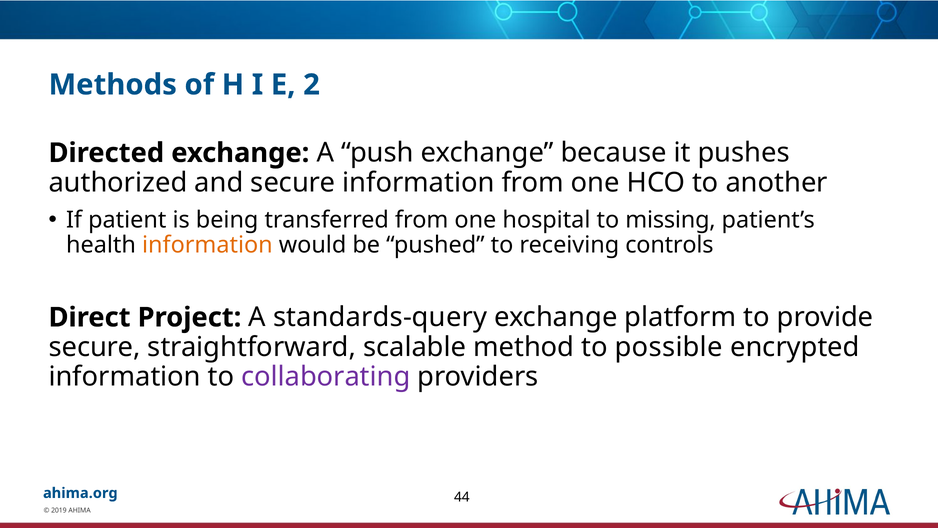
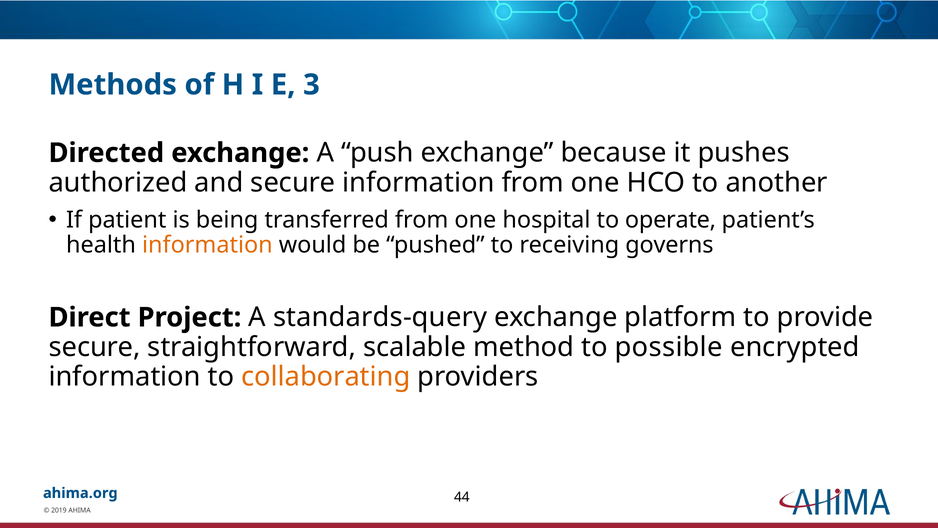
2: 2 -> 3 (311, 85)
missing: missing -> operate (670, 220)
controls: controls -> governs (669, 245)
collaborating colour: purple -> orange (326, 376)
